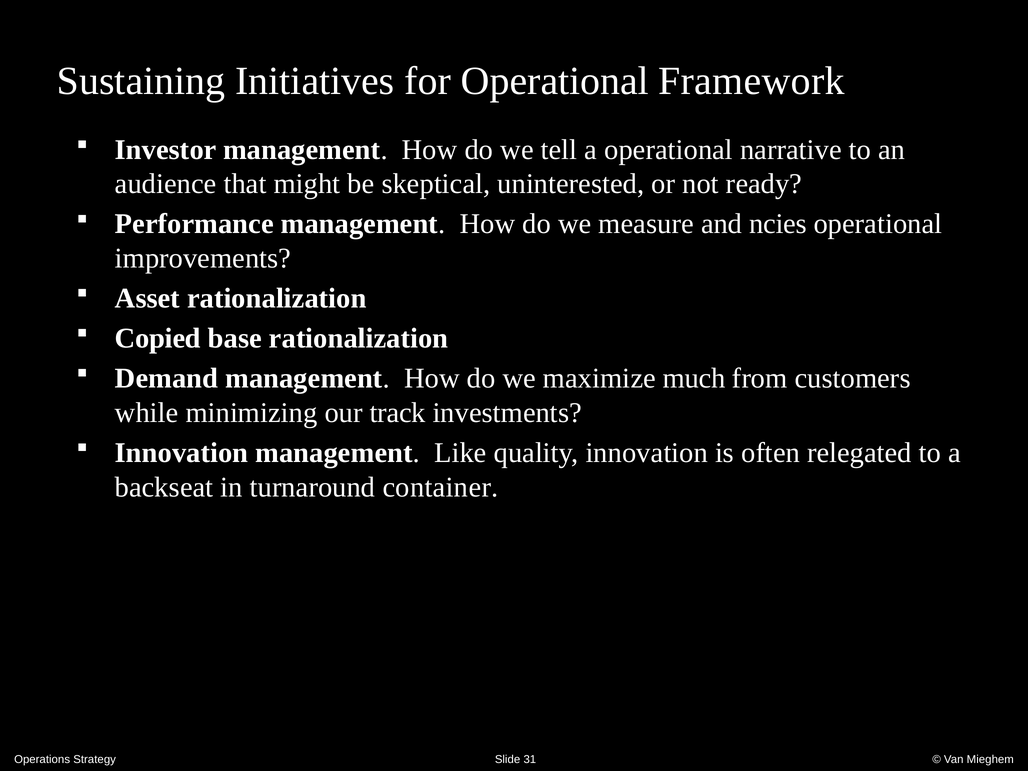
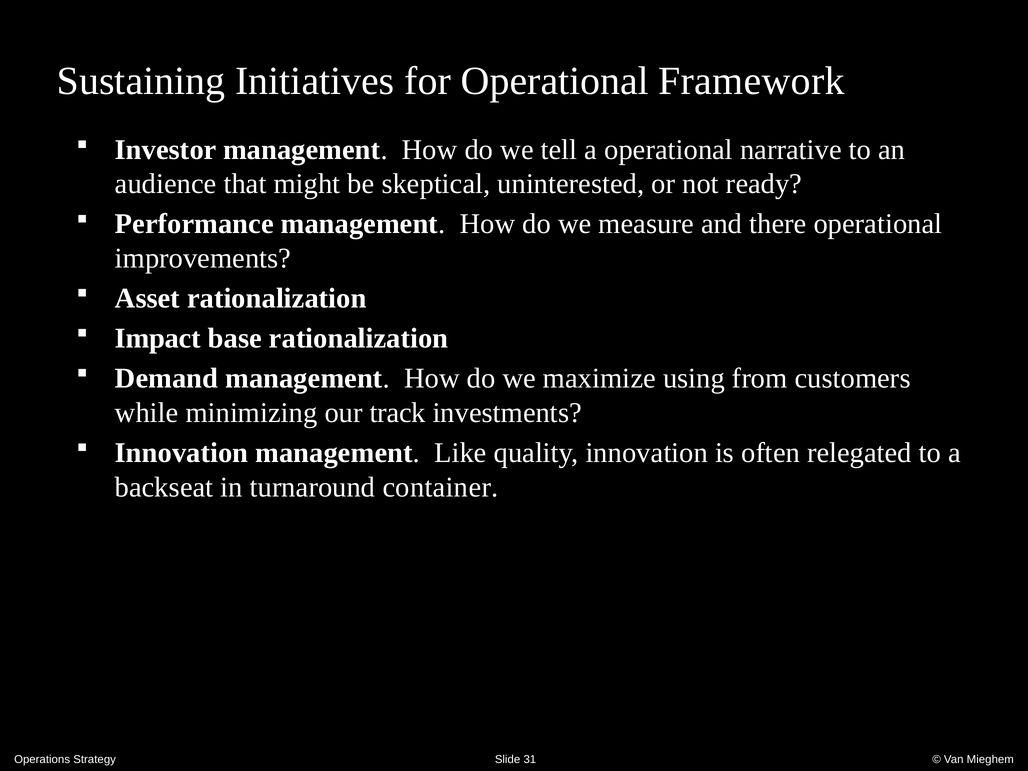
ncies: ncies -> there (778, 224)
Copied: Copied -> Impact (158, 338)
much: much -> using (694, 378)
